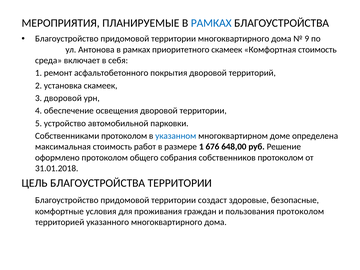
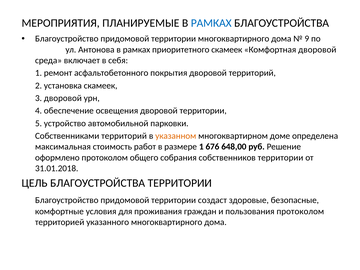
Комфортная стоимость: стоимость -> дворовой (317, 50)
Собственниками протоколом: протоколом -> территорий (124, 136)
указанном colour: blue -> orange (176, 136)
собственников протоколом: протоколом -> территории (280, 158)
